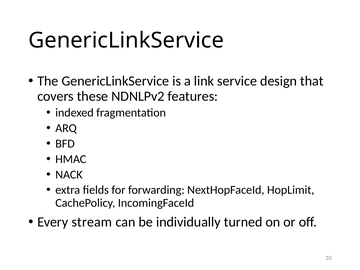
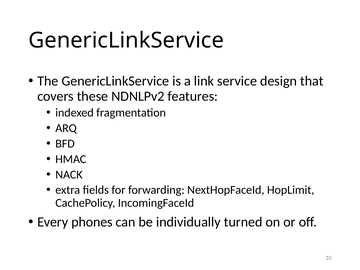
stream: stream -> phones (92, 222)
